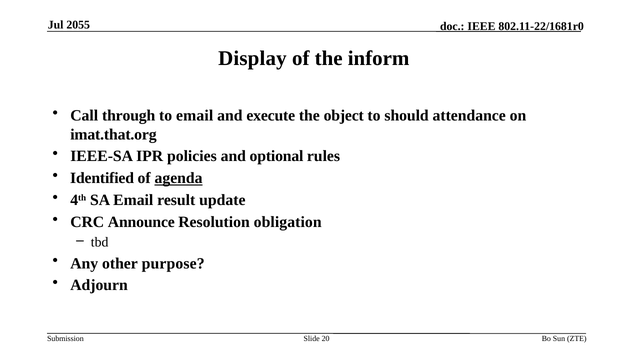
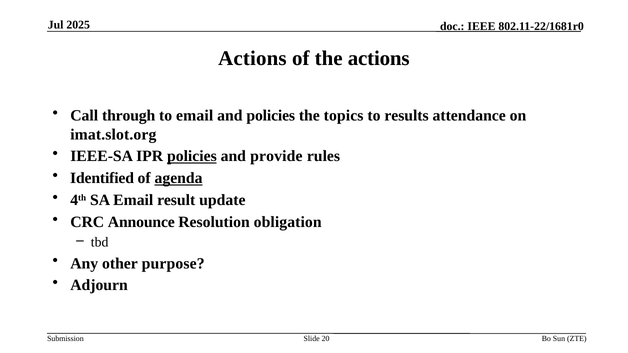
2055: 2055 -> 2025 (78, 25)
Display: Display -> Actions (252, 58)
the inform: inform -> actions (379, 58)
and execute: execute -> policies (271, 116)
object: object -> topics (344, 116)
should: should -> results (407, 116)
imat.that.org: imat.that.org -> imat.slot.org (113, 134)
policies underline: none -> present (192, 156)
optional: optional -> provide (276, 156)
